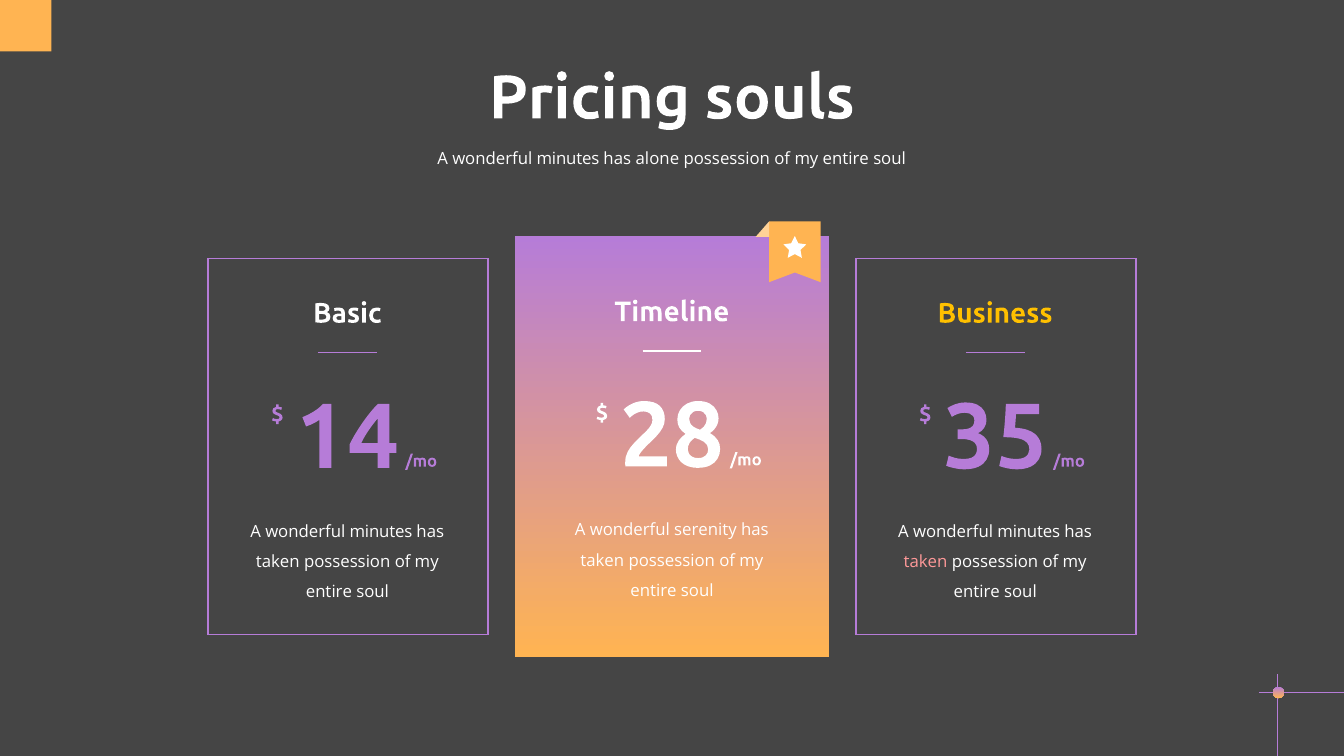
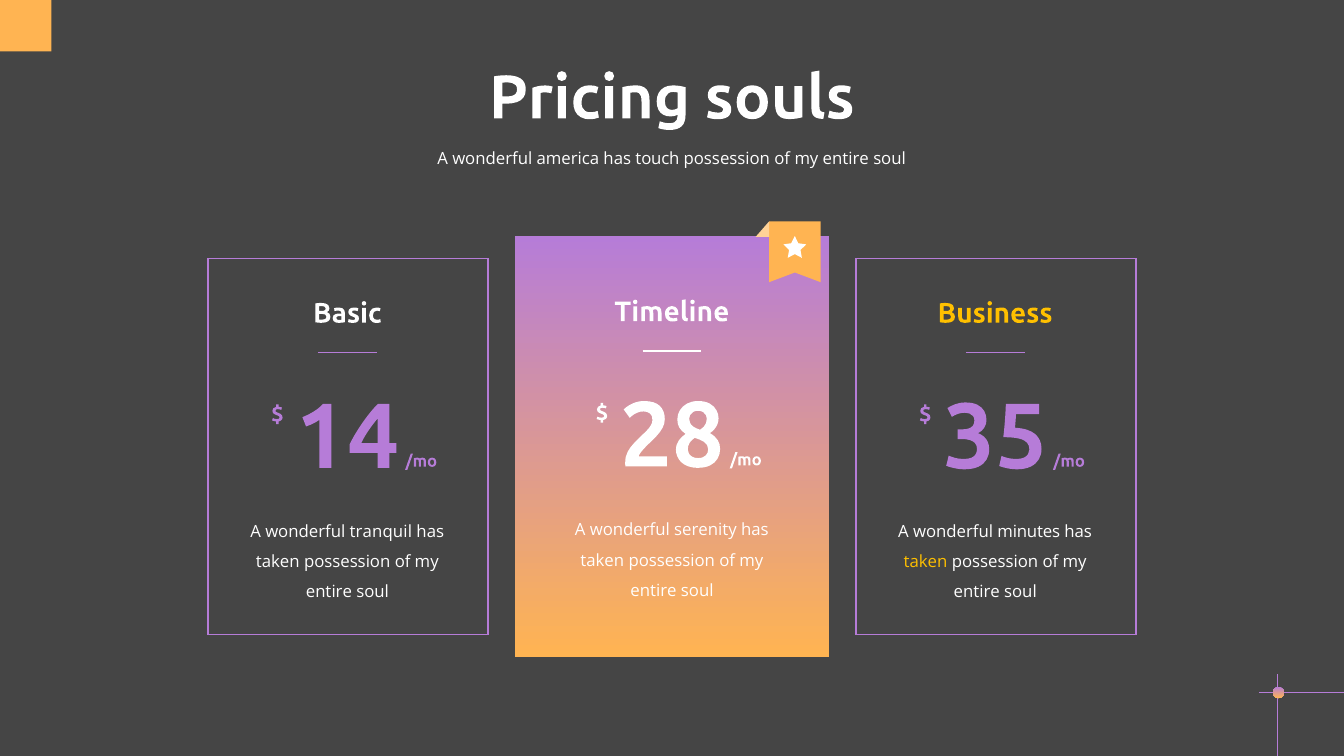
minutes: minutes -> america (568, 159)
alone: alone -> touch (658, 159)
minutes: minutes -> tranquil (381, 532)
taken colour: pink -> yellow (926, 562)
